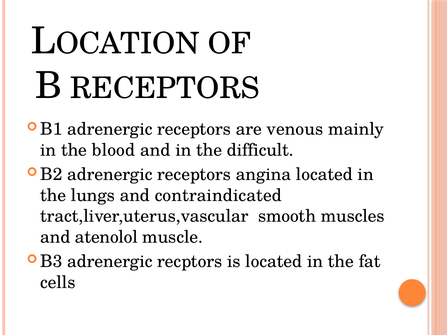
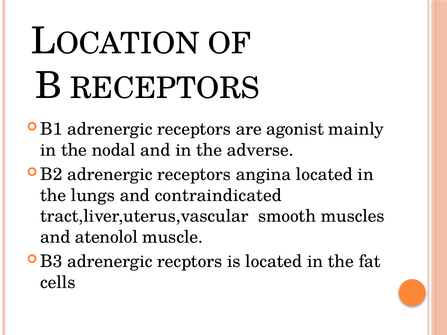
venous: venous -> agonist (295, 129)
blood: blood -> nodal (114, 150)
difficult: difficult -> adverse (260, 150)
